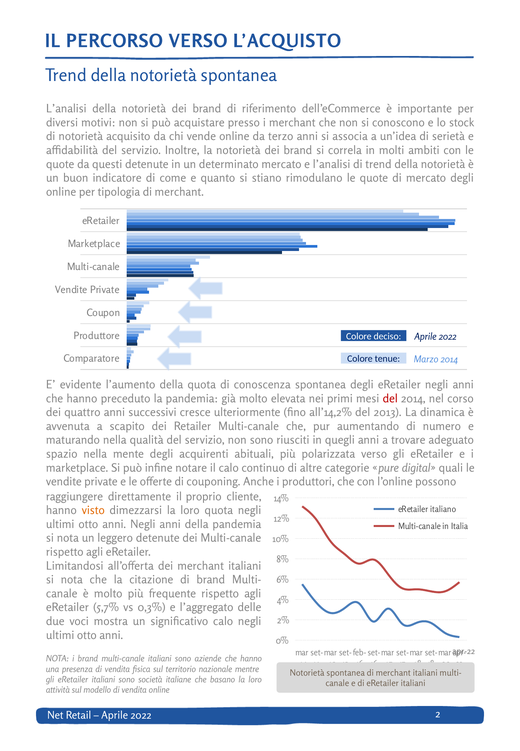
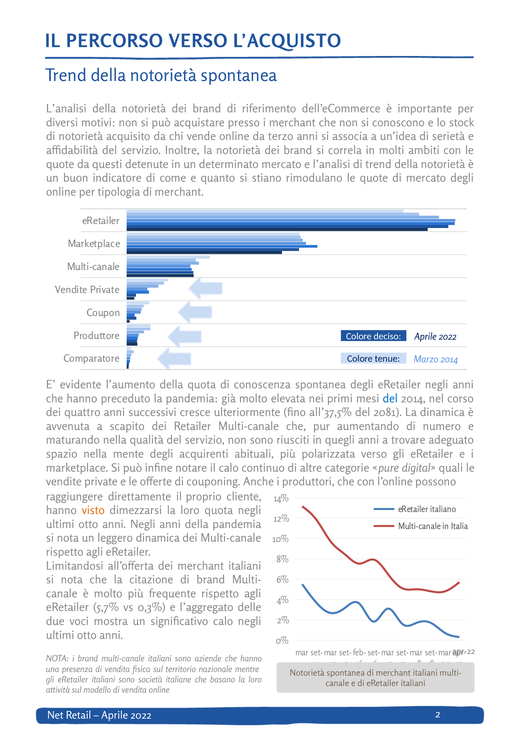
del colour: red -> blue (390, 399)
all’14,2%: all’14,2% -> all’37,5% (331, 412)
2013: 2013 -> 2081 (388, 412)
leggero detenute: detenute -> dinamica (158, 538)
